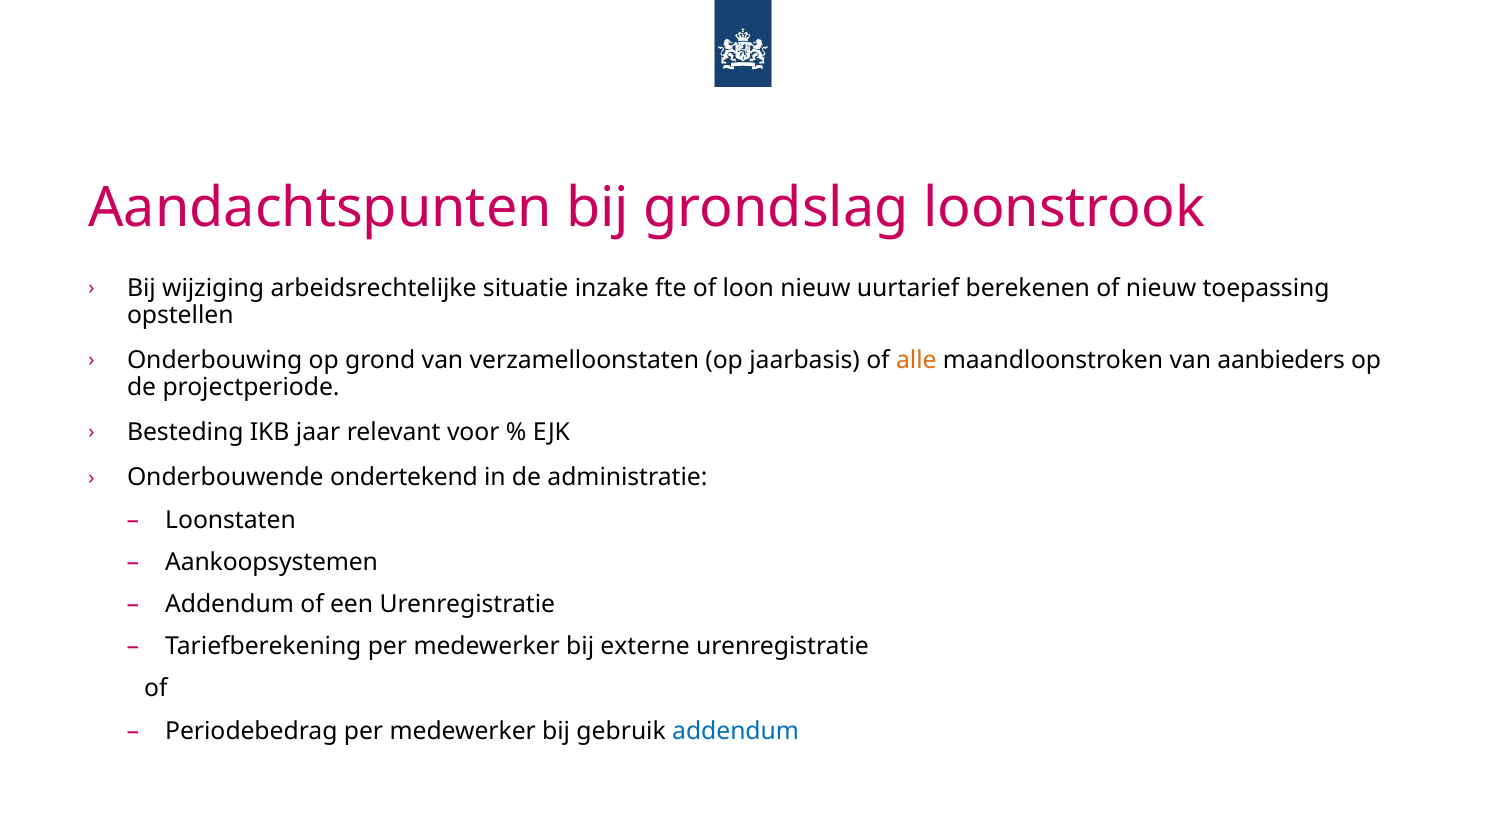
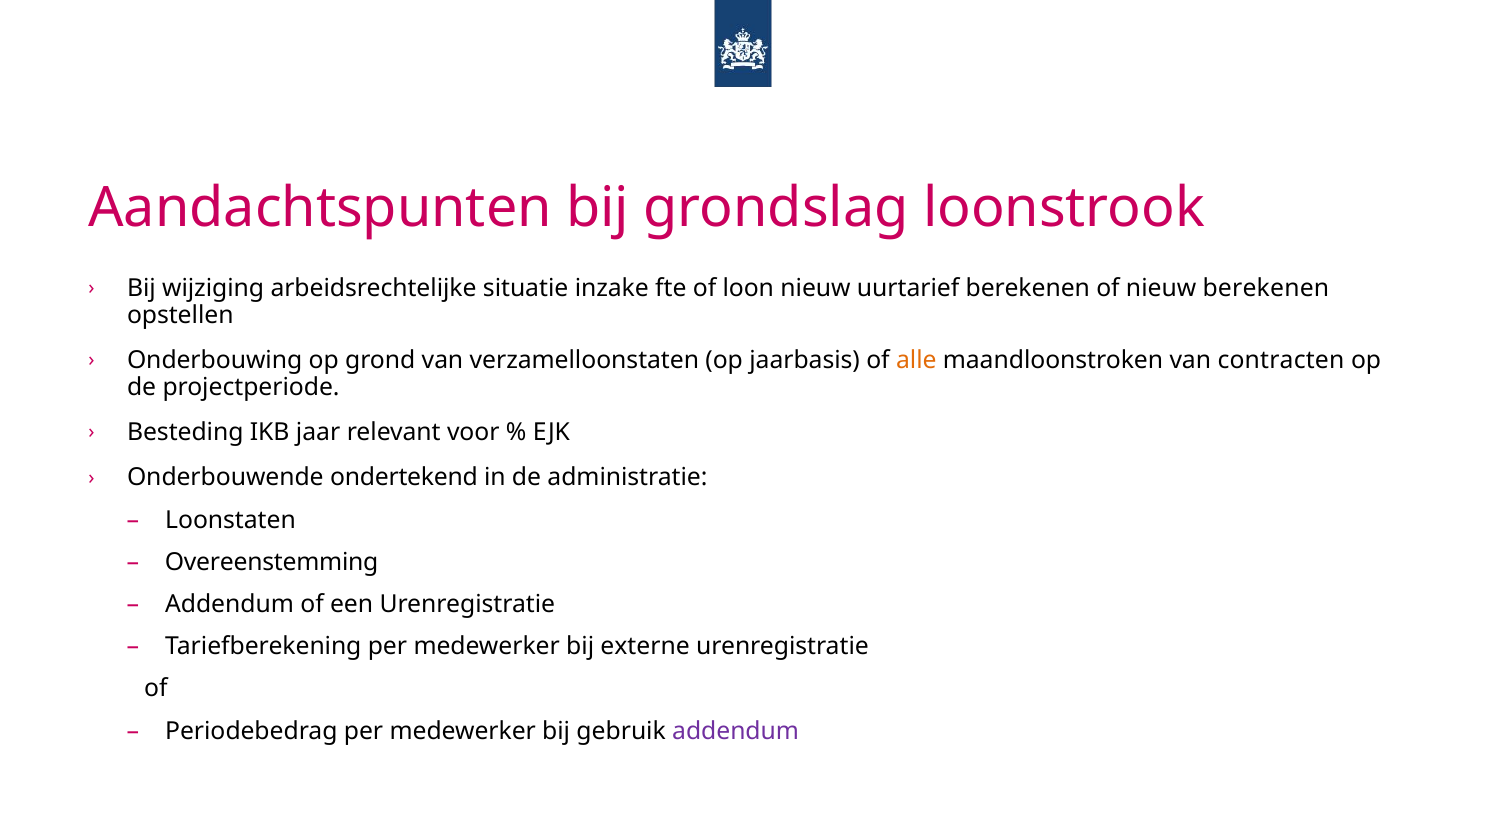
nieuw toepassing: toepassing -> berekenen (1266, 288)
aanbieders: aanbieders -> contracten (1281, 360)
Aankoopsystemen: Aankoopsystemen -> Overeenstemming (272, 562)
addendum colour: blue -> purple (736, 730)
